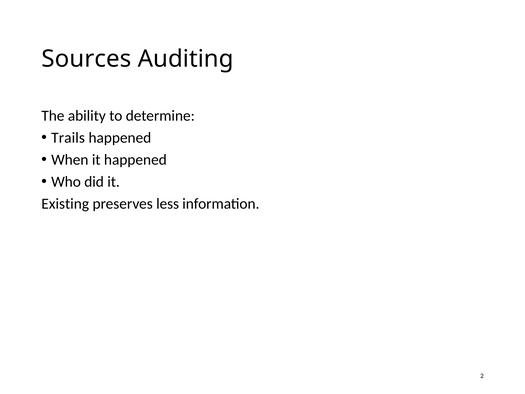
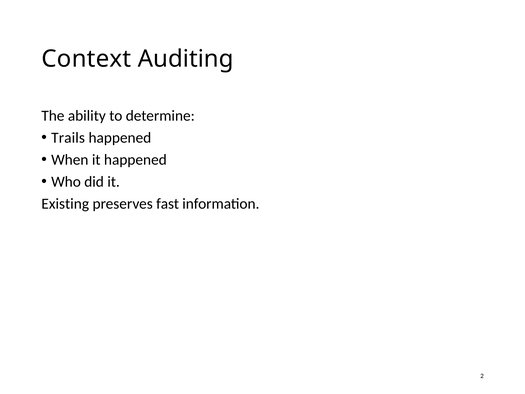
Sources: Sources -> Context (86, 59)
less: less -> fast (168, 204)
